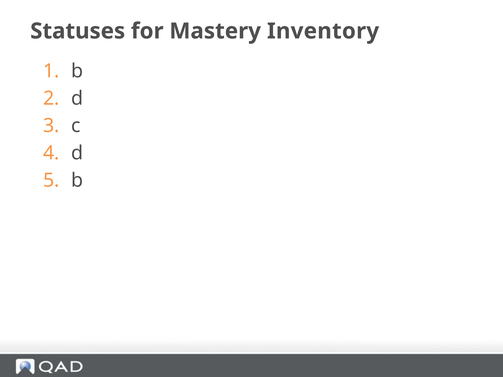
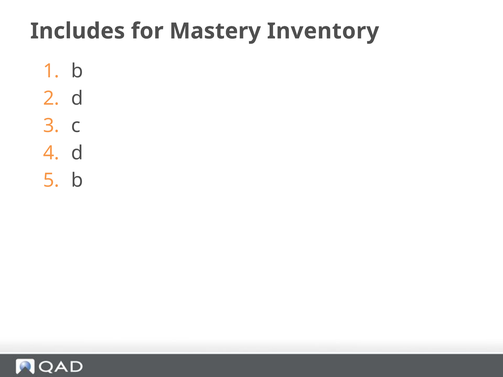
Statuses: Statuses -> Includes (78, 31)
